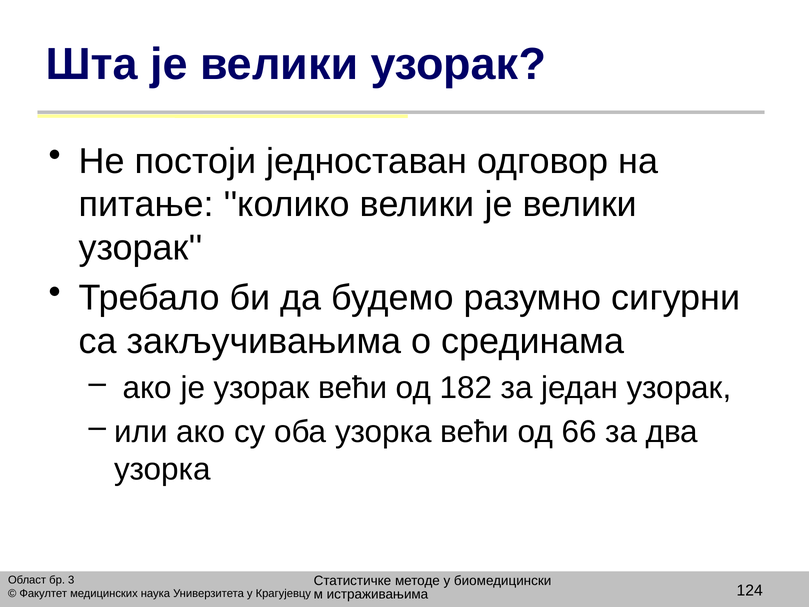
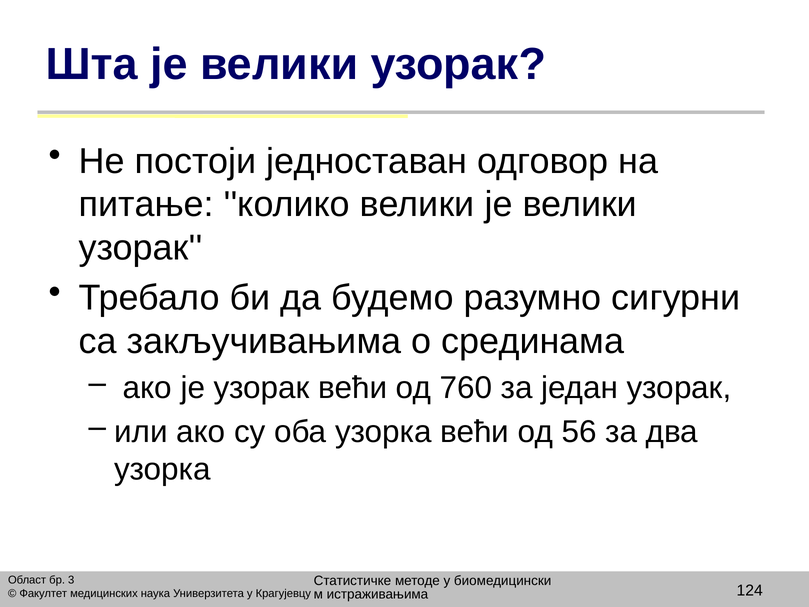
182: 182 -> 760 (466, 388)
66: 66 -> 56 (579, 432)
